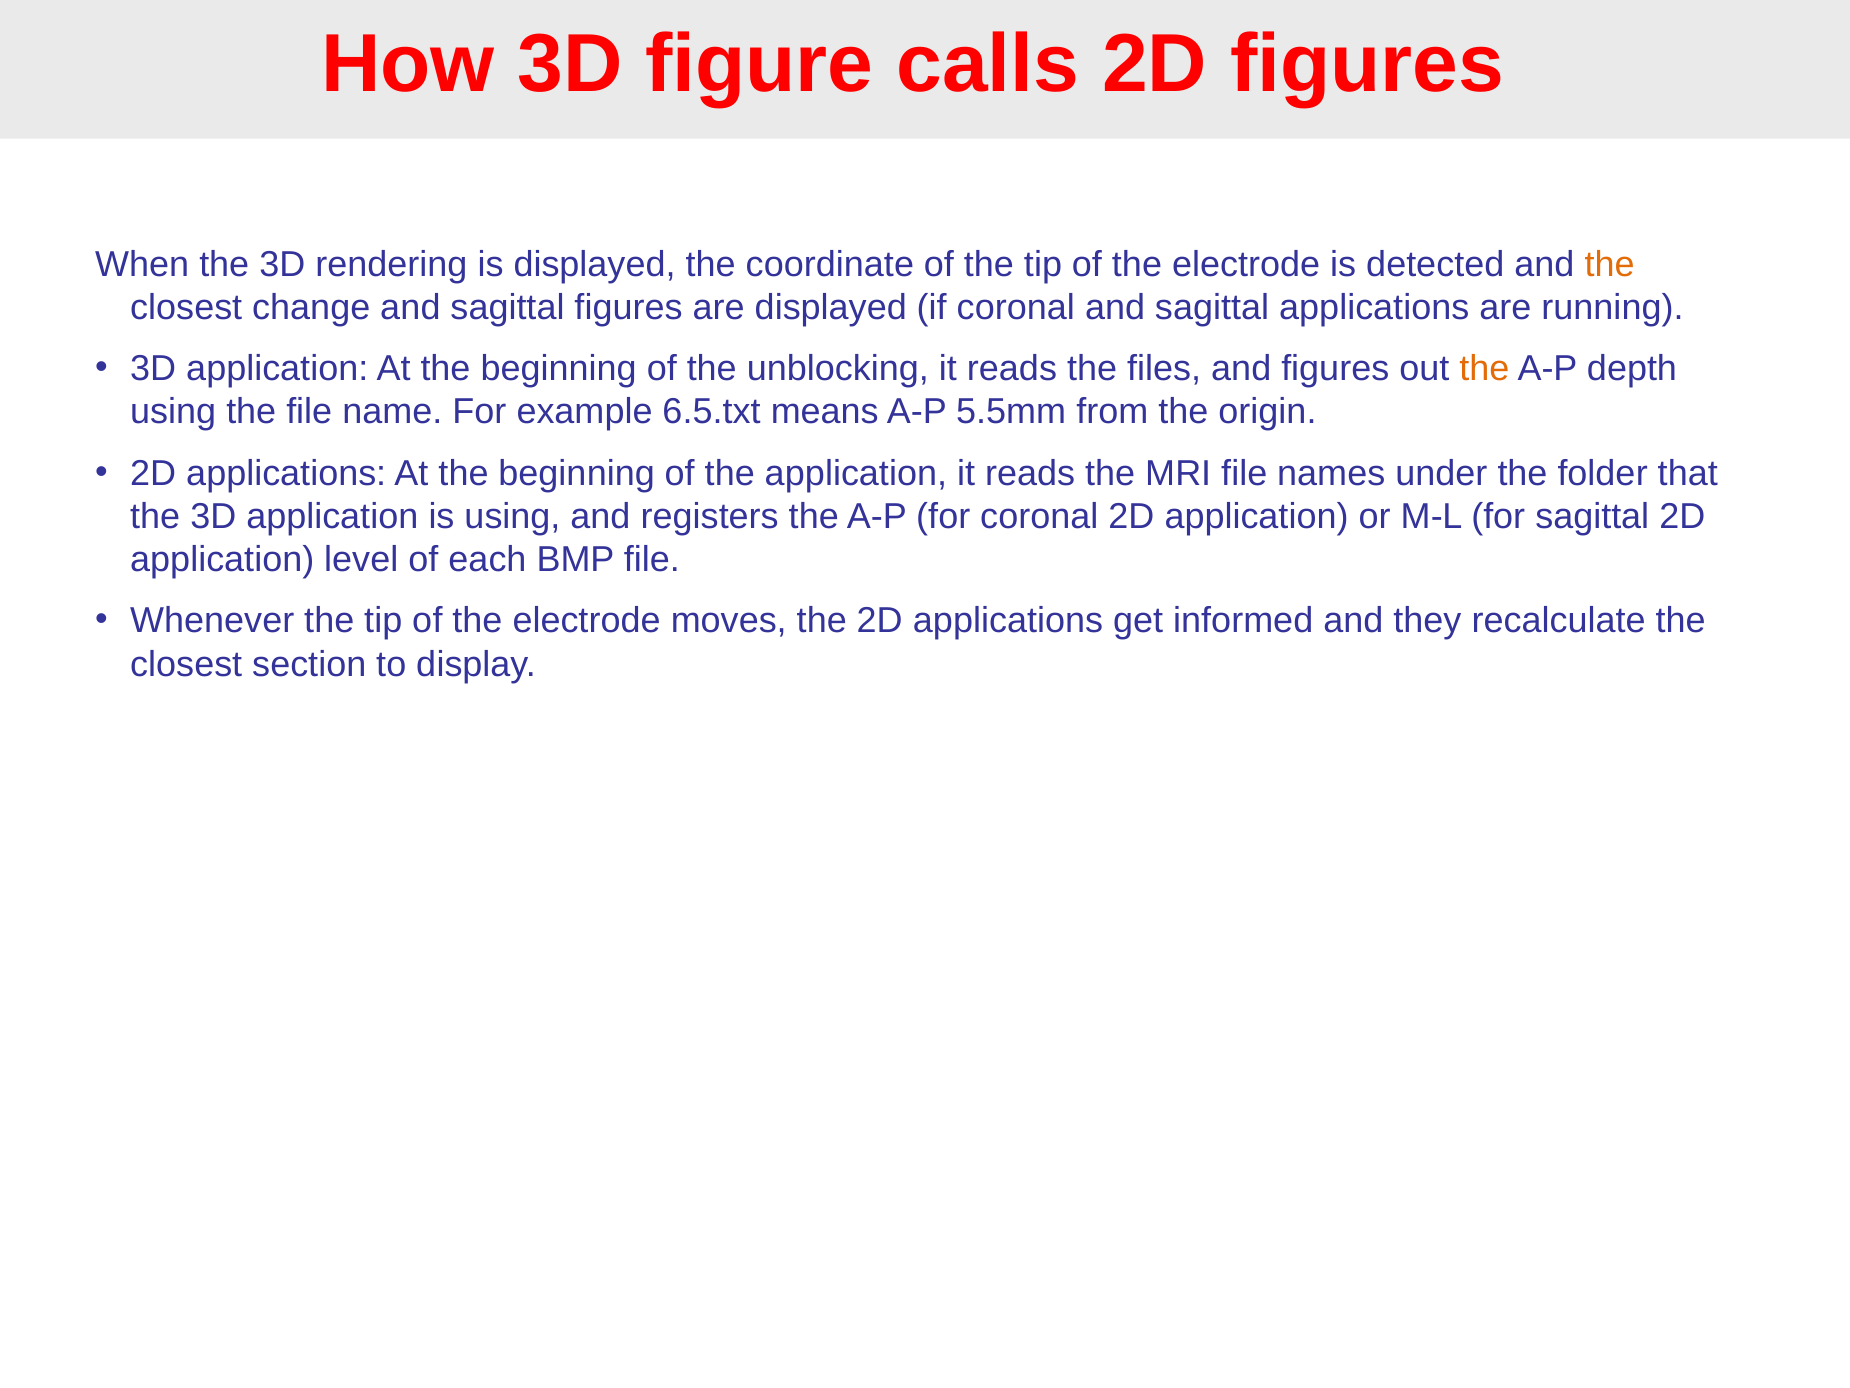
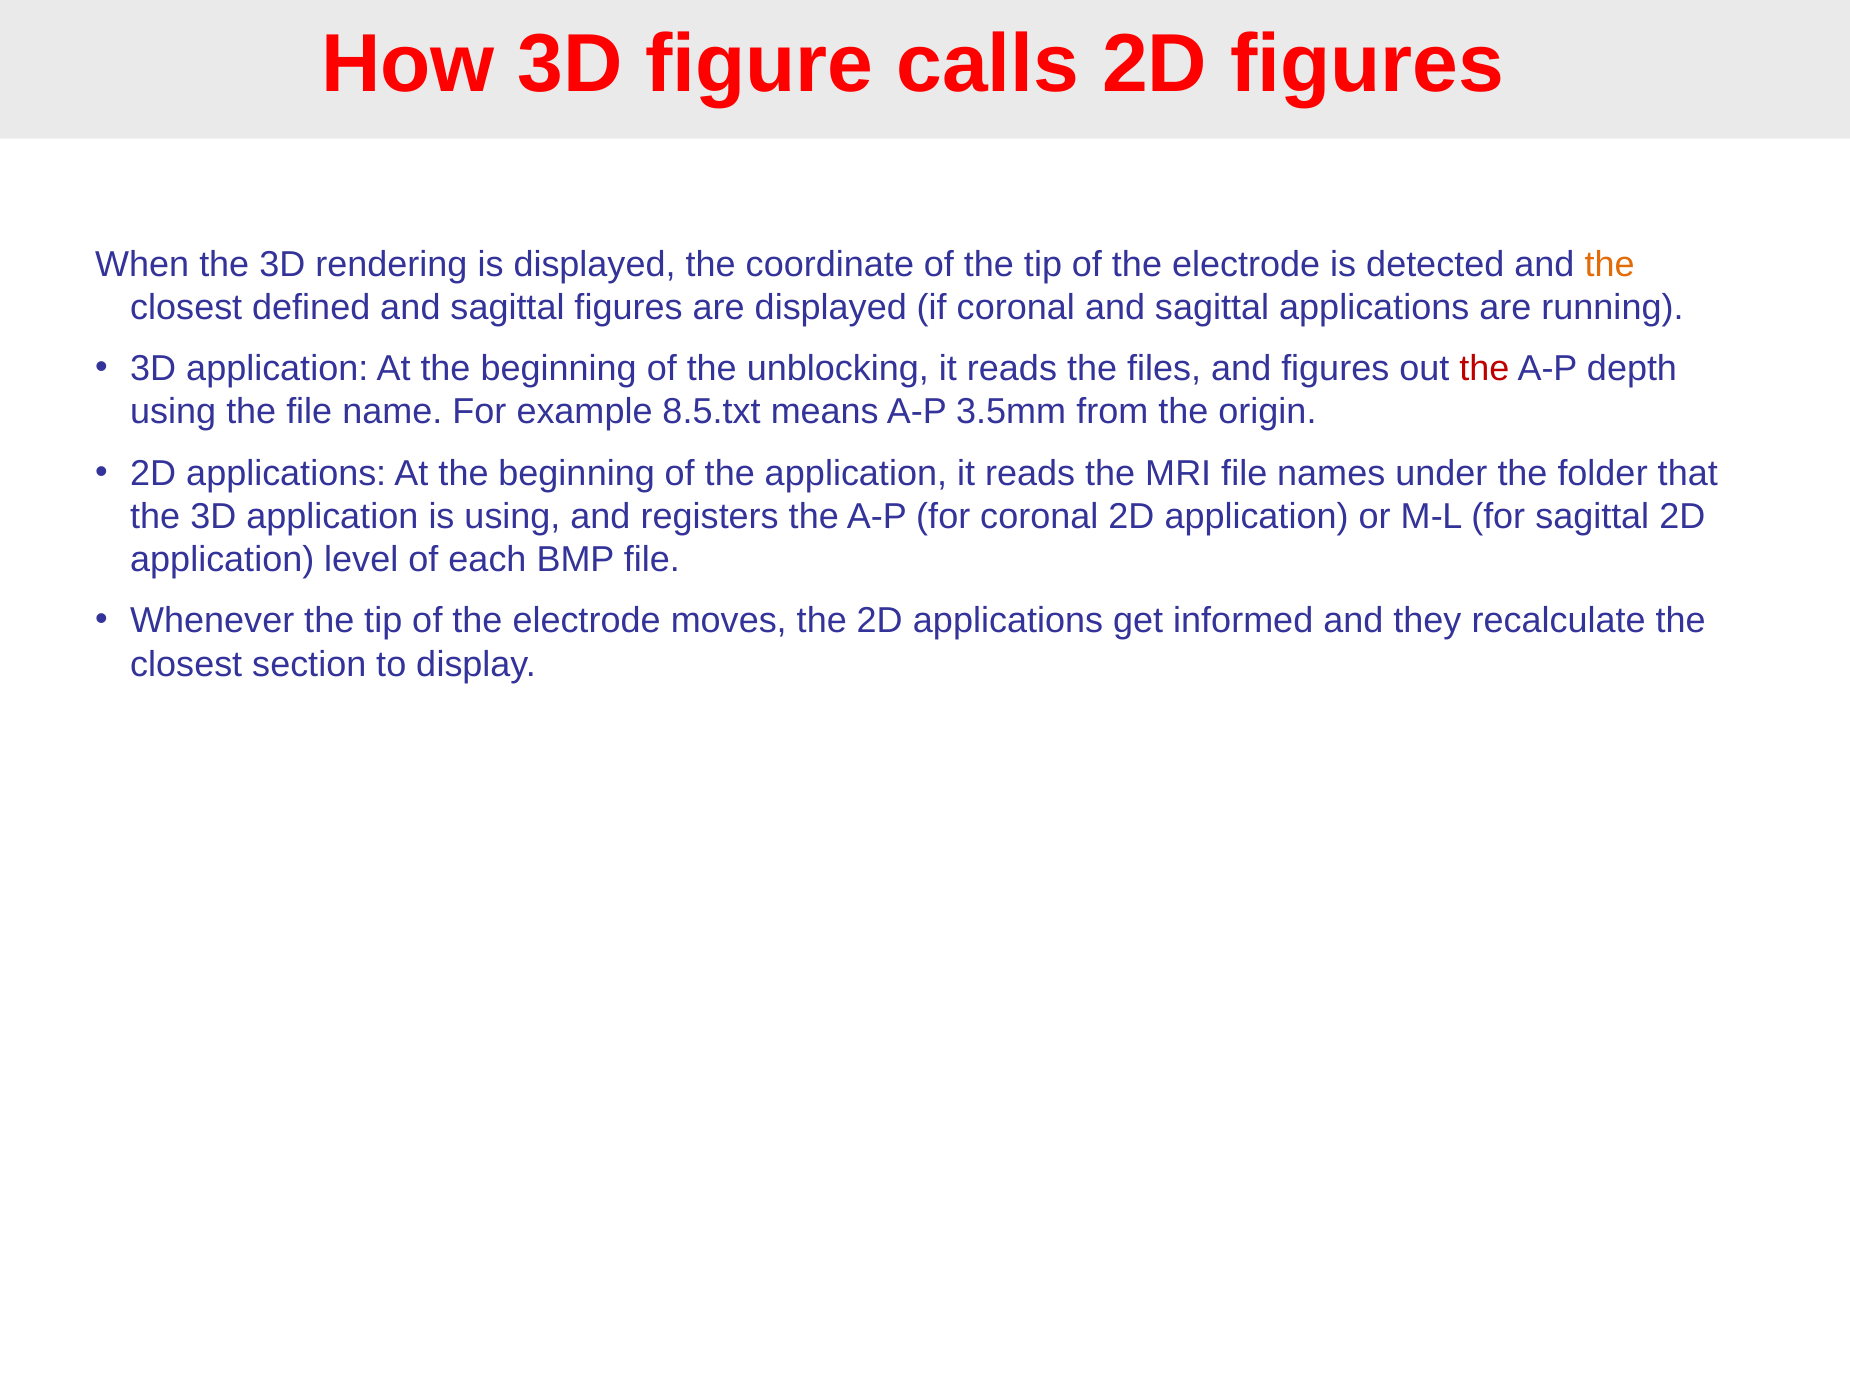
change: change -> defined (311, 308)
the colour: orange -> red (1484, 369)
6.5.txt: 6.5.txt -> 8.5.txt (712, 412)
5.5mm: 5.5mm -> 3.5mm (1011, 412)
